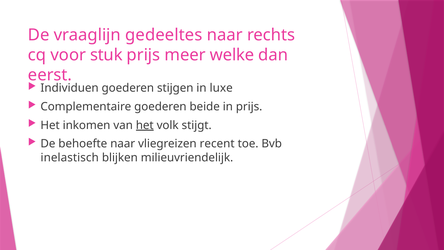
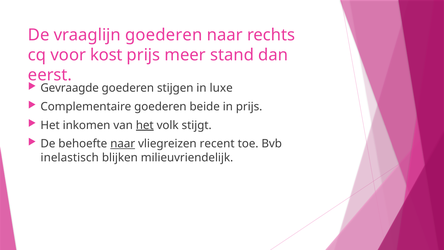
vraaglijn gedeeltes: gedeeltes -> goederen (164, 35)
stuk: stuk -> kost (106, 55)
welke: welke -> stand (232, 55)
Individuen: Individuen -> Gevraagde (70, 88)
naar underline: none -> present (123, 144)
